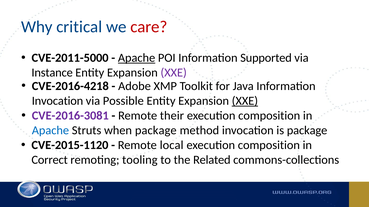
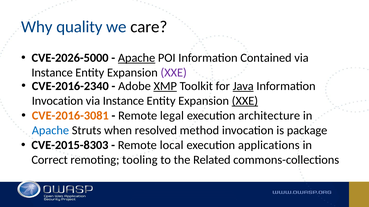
critical: critical -> quality (79, 27)
care colour: red -> black (149, 27)
CVE-2011-5000: CVE-2011-5000 -> CVE-2026-5000 (70, 58)
Supported: Supported -> Contained (266, 58)
CVE-2016-4218: CVE-2016-4218 -> CVE-2016-2340 (70, 86)
XMP underline: none -> present (165, 86)
Java underline: none -> present (243, 86)
Possible: Possible -> Instance (123, 101)
CVE-2016-3081 colour: purple -> orange (70, 116)
their: their -> legal (172, 116)
composition: composition -> architecture (269, 116)
when package: package -> resolved (156, 131)
CVE-2015-1120: CVE-2015-1120 -> CVE-2015-8303 (70, 145)
composition: composition -> applications (269, 145)
